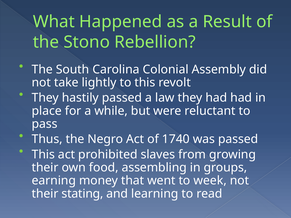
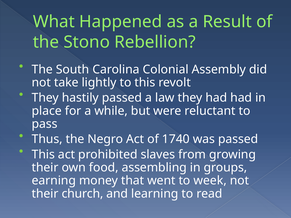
stating: stating -> church (82, 194)
